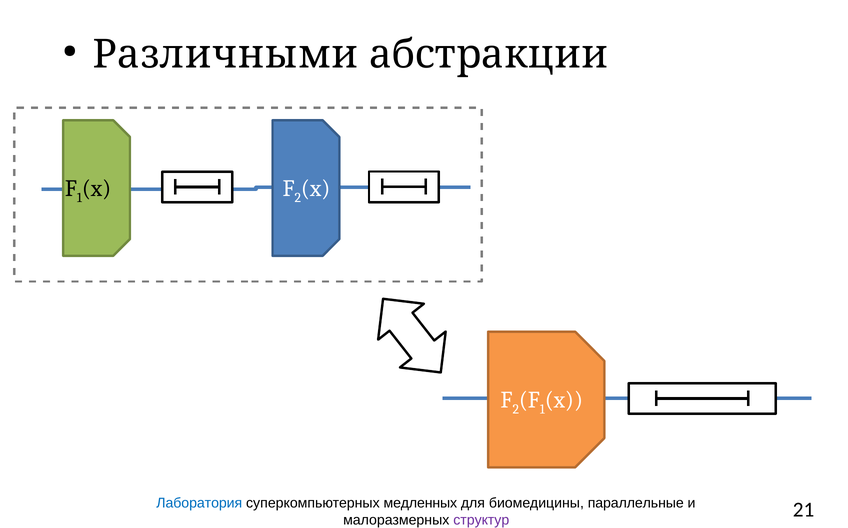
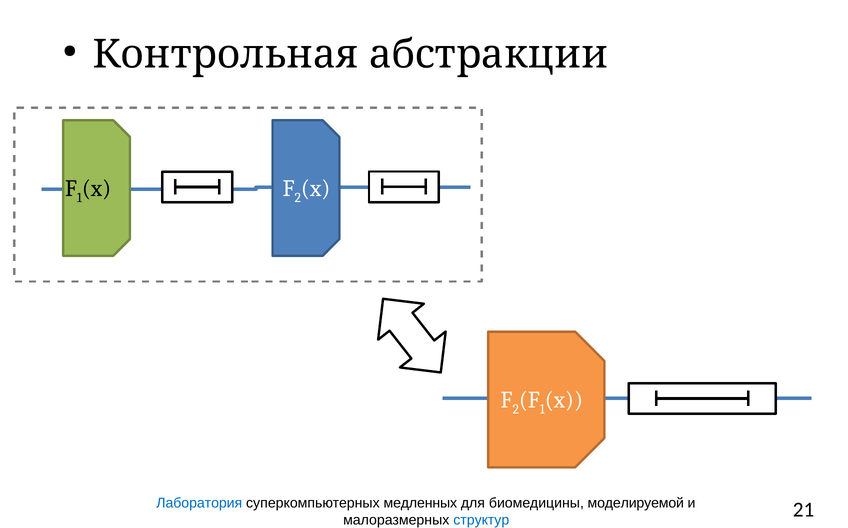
Различными: Различными -> Контрольная (226, 55)
параллельные: параллельные -> моделируемой (636, 503)
структур colour: purple -> blue (481, 520)
